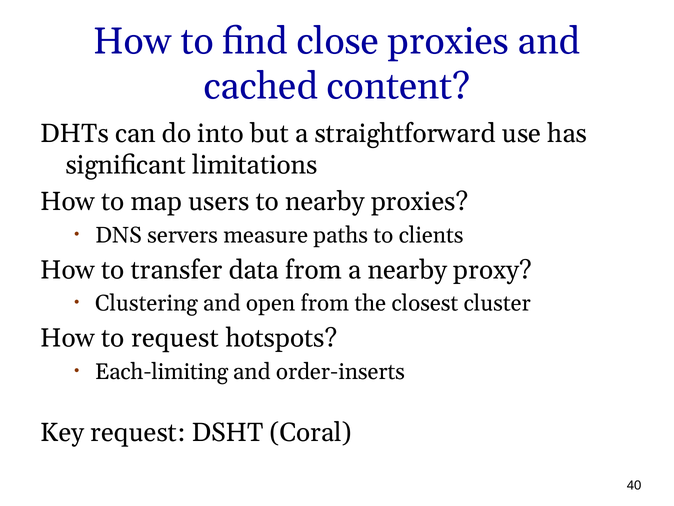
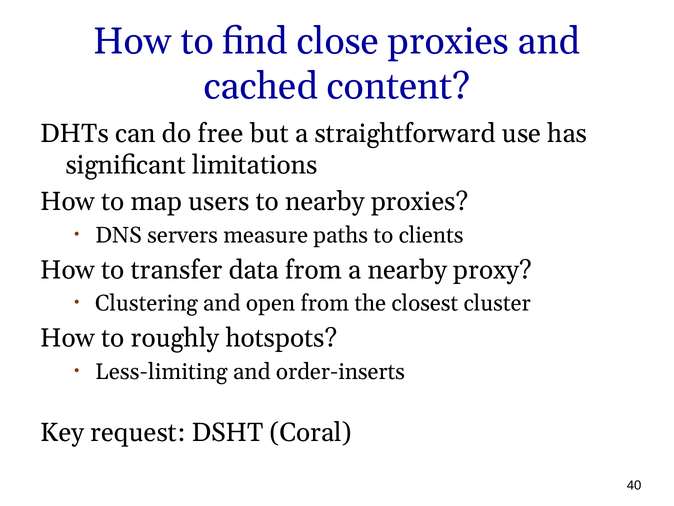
into: into -> free (221, 133)
to request: request -> roughly (175, 338)
Each-limiting: Each-limiting -> Less-limiting (161, 371)
